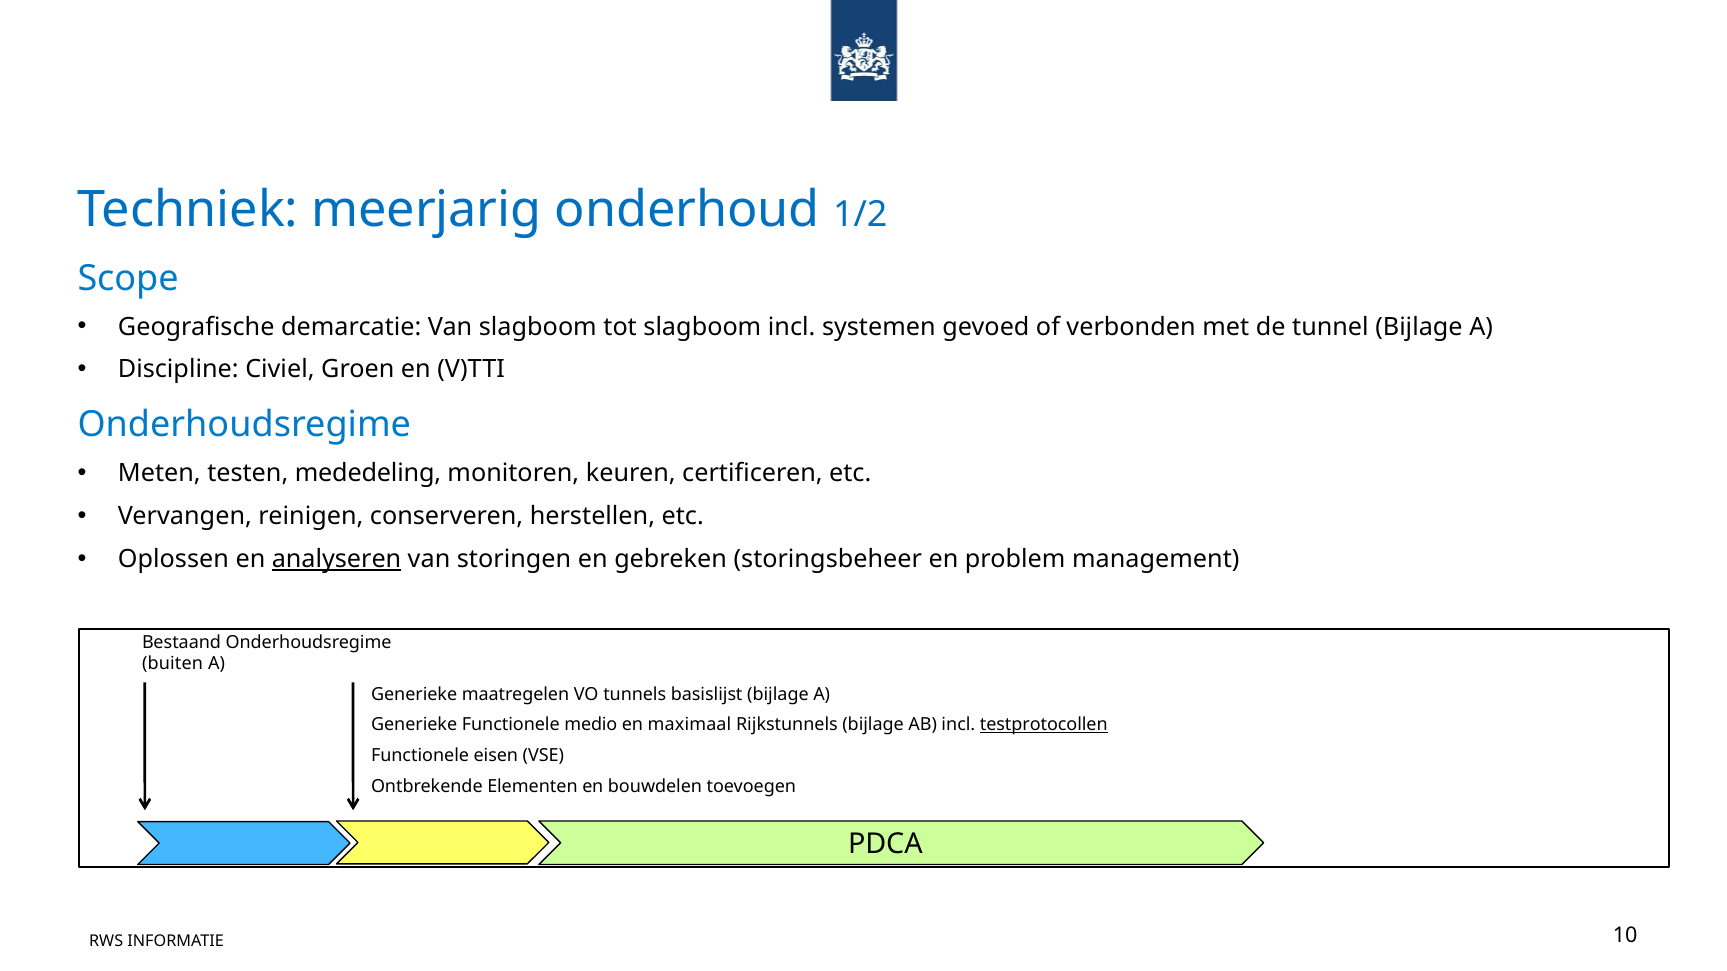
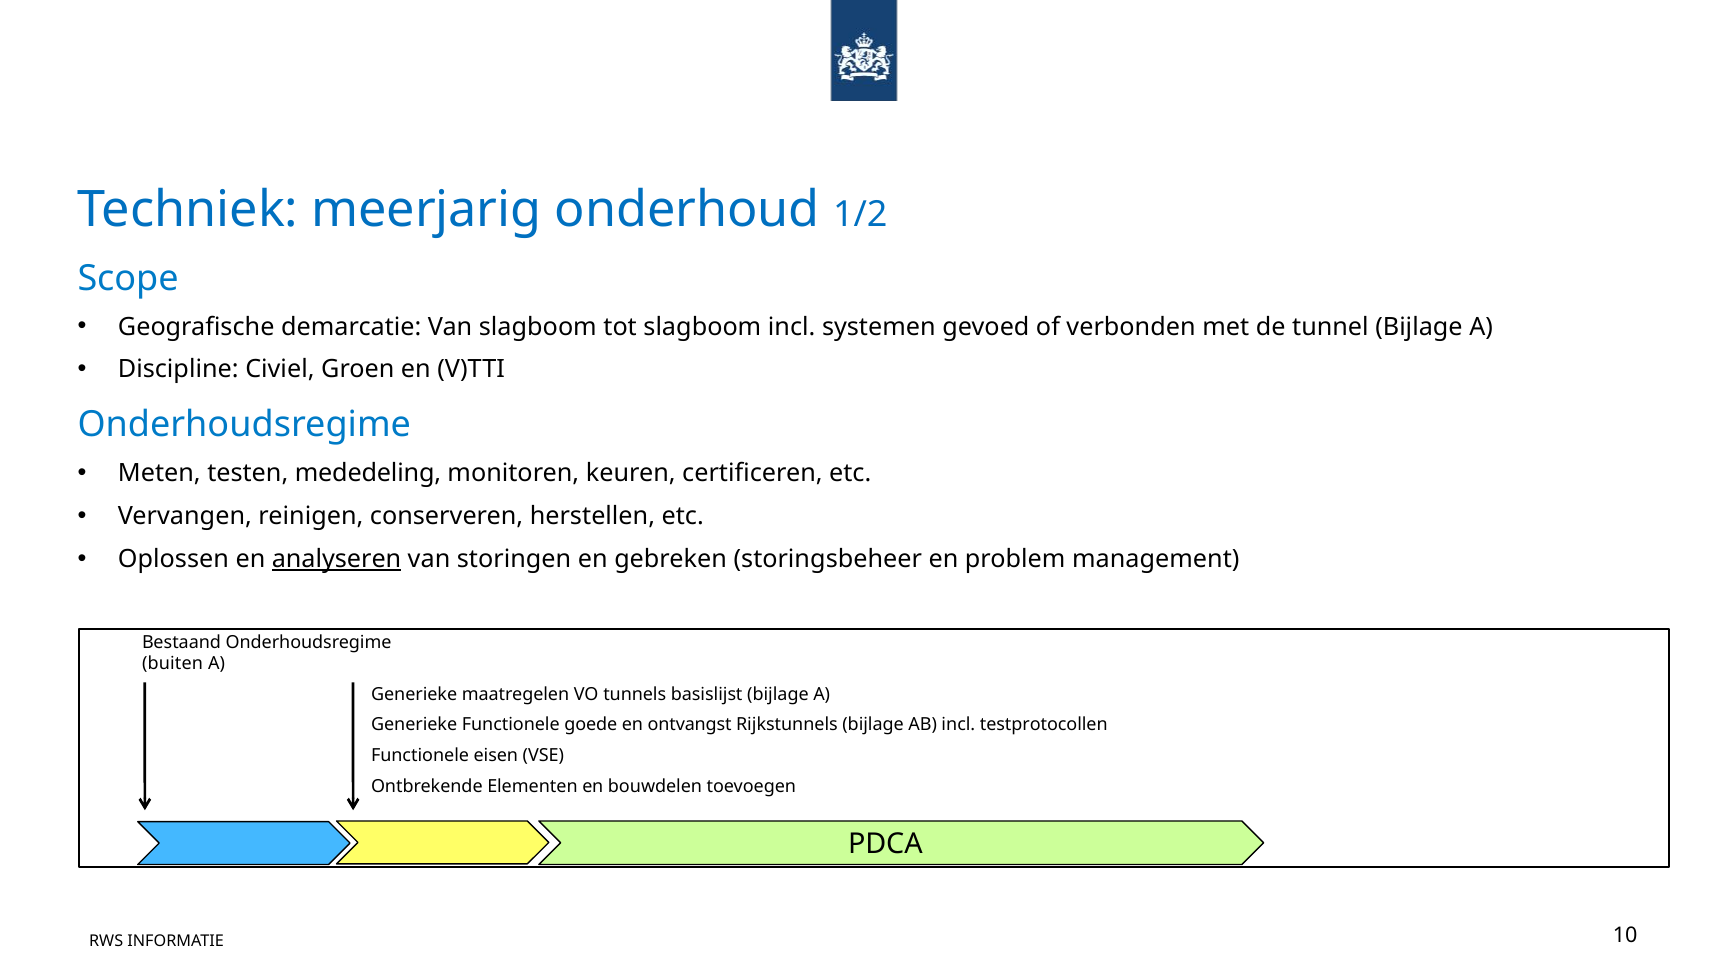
medio: medio -> goede (591, 725)
maximaal: maximaal -> ontvangst (690, 725)
testprotocollen underline: present -> none (1044, 725)
